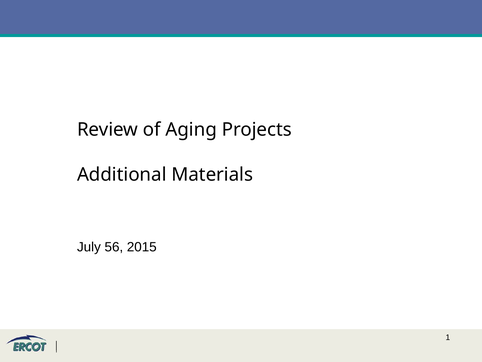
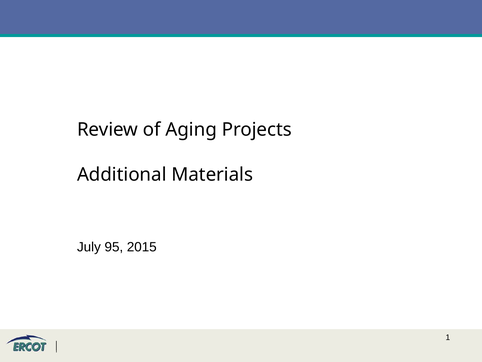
56: 56 -> 95 (114, 247)
